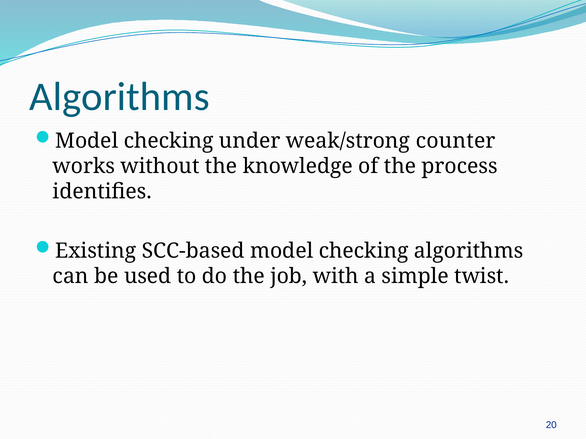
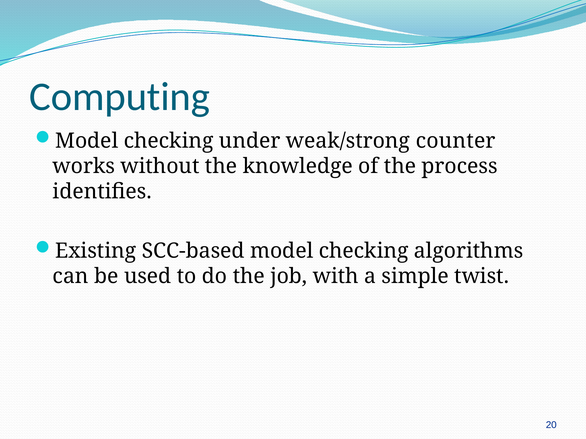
Algorithms: Algorithms -> Computing (120, 97)
